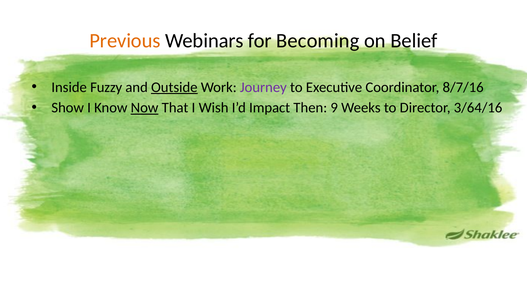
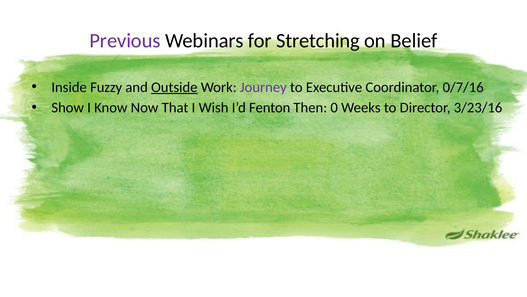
Previous colour: orange -> purple (125, 41)
Becoming: Becoming -> Stretching (318, 41)
8/7/16: 8/7/16 -> 0/7/16 (463, 87)
Now underline: present -> none (145, 108)
Impact: Impact -> Fenton (270, 108)
9: 9 -> 0 (334, 108)
3/64/16: 3/64/16 -> 3/23/16 (478, 108)
